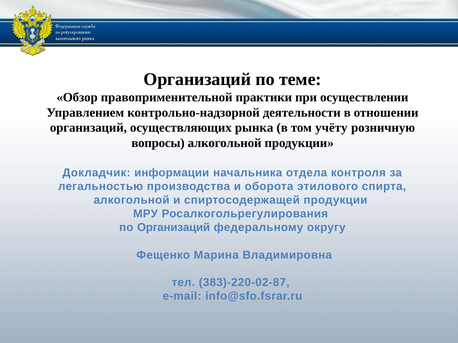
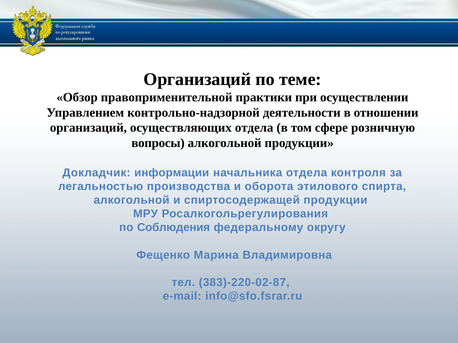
осуществляющих рынка: рынка -> отдела (254, 128)
учёту: учёту -> сфере (331, 128)
по Организаций: Организаций -> Соблюдения (174, 228)
